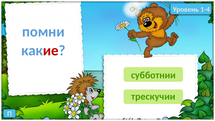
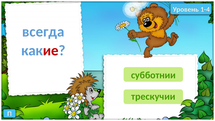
помни: помни -> всегда (43, 32)
